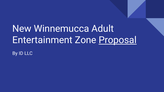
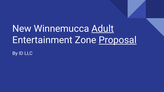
Adult underline: none -> present (103, 29)
